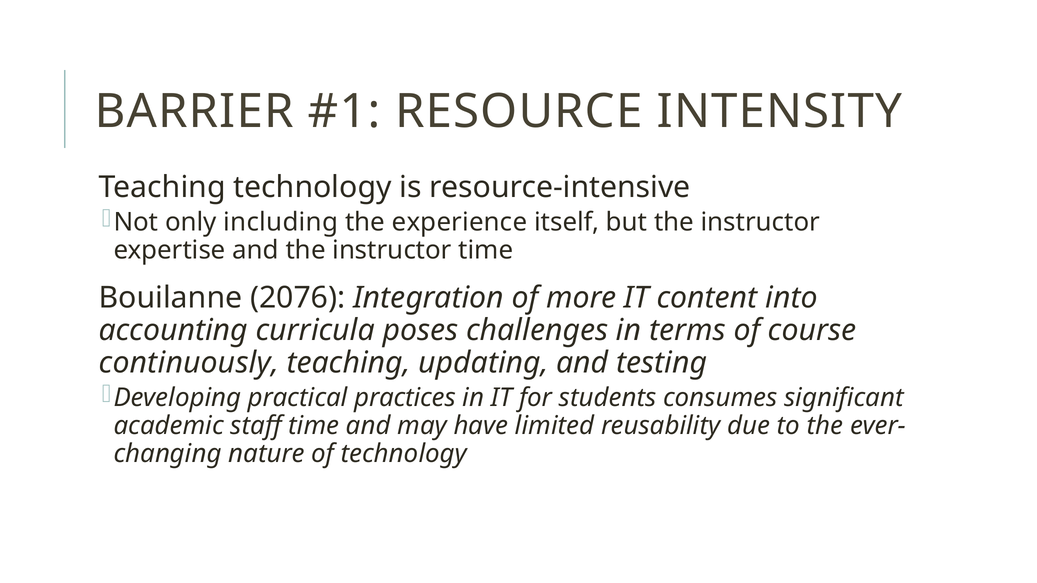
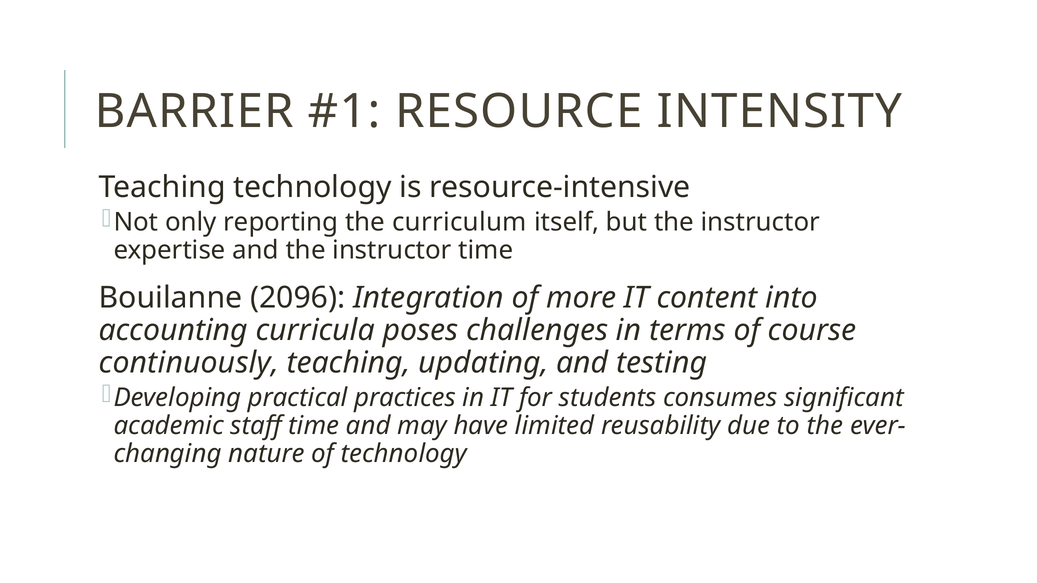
including: including -> reporting (281, 222)
experience: experience -> curriculum (459, 222)
2076: 2076 -> 2096 (298, 298)
